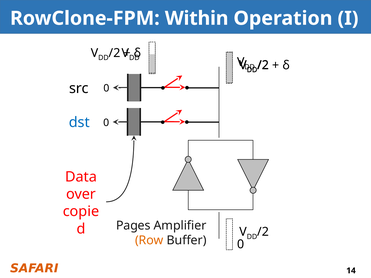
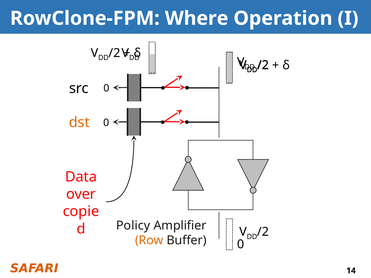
Within: Within -> Where (197, 18)
dst colour: blue -> orange (79, 123)
Pages: Pages -> Policy (133, 226)
